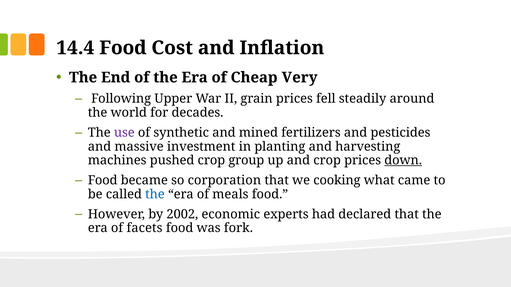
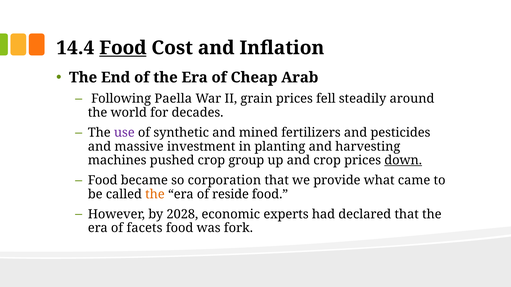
Food underline: none -> present (123, 48)
Very: Very -> Arab (300, 78)
Upper: Upper -> Paella (173, 99)
cooking: cooking -> provide (337, 181)
the colour: blue -> orange (155, 194)
meals: meals -> reside (230, 194)
2002: 2002 -> 2028 (182, 215)
